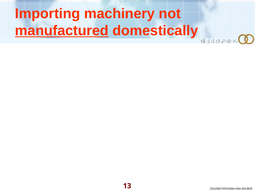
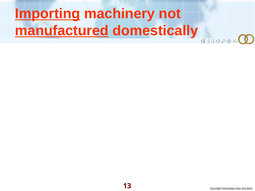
Importing underline: none -> present (48, 14)
